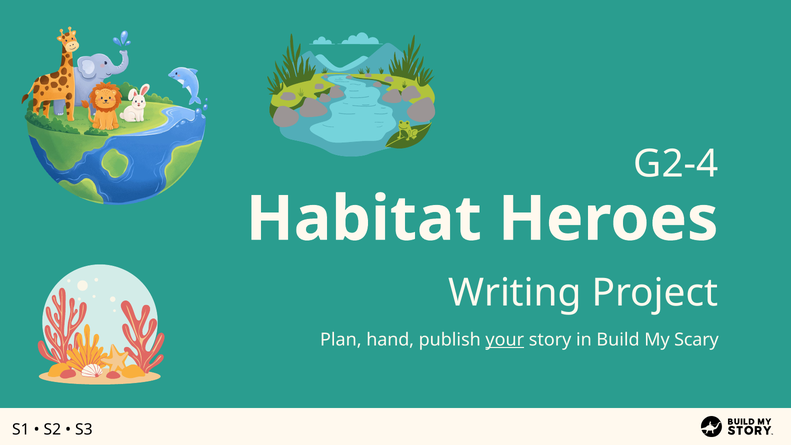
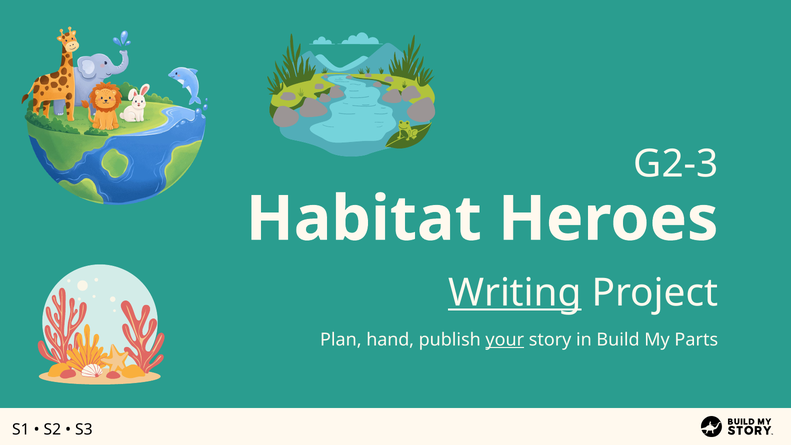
G2-4: G2-4 -> G2-3 (676, 164)
Writing underline: none -> present (515, 293)
Scary: Scary -> Parts (696, 340)
